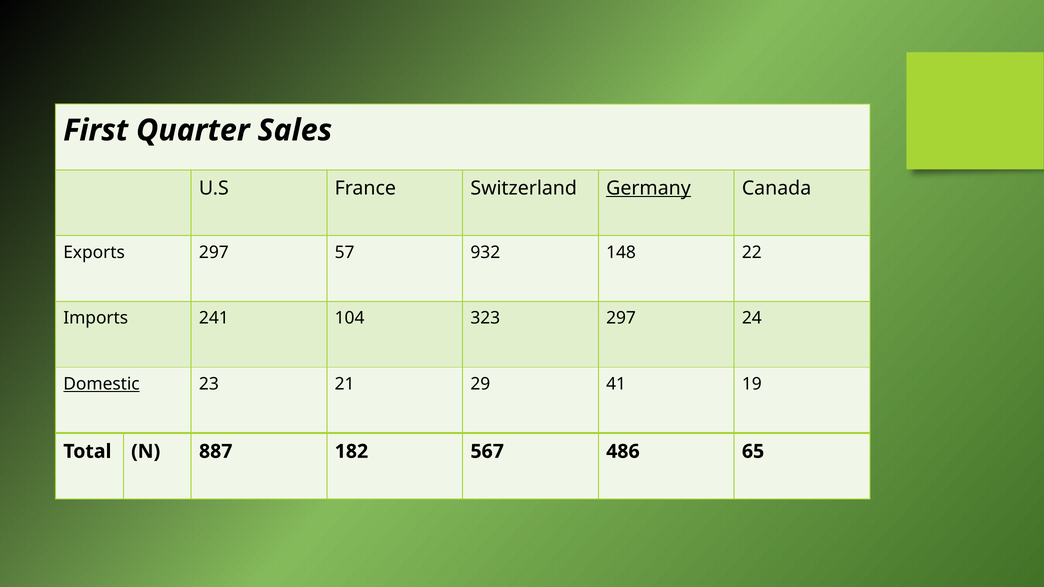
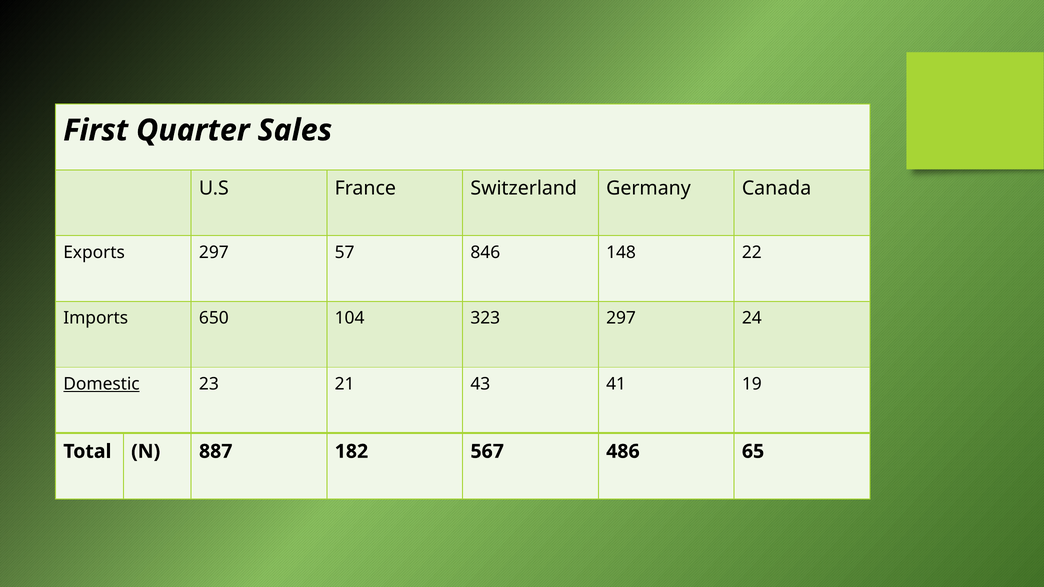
Germany underline: present -> none (648, 188)
932: 932 -> 846 (485, 252)
241: 241 -> 650 (214, 318)
29: 29 -> 43 (480, 384)
